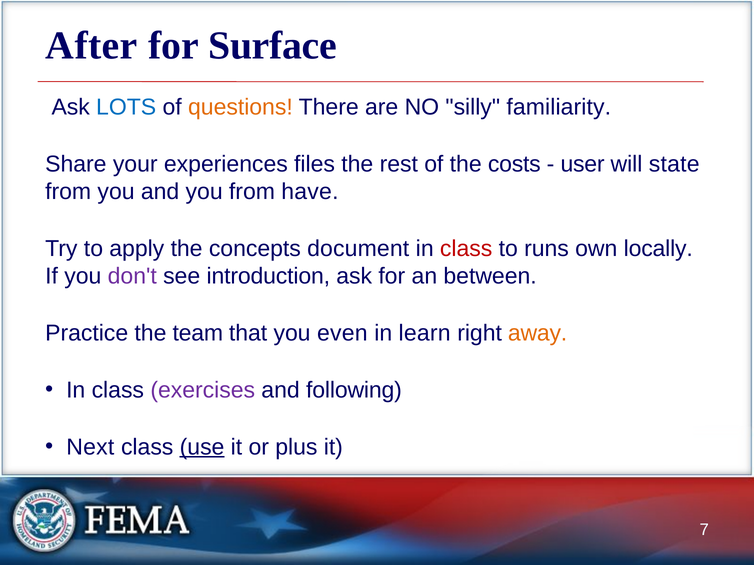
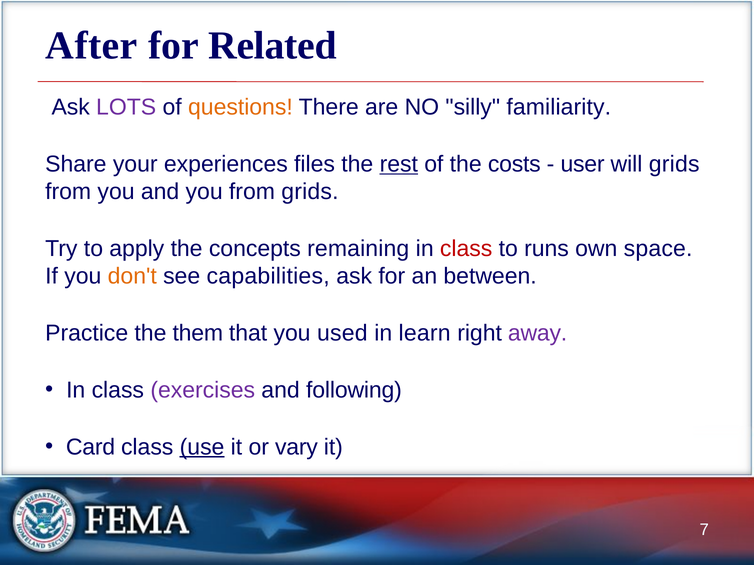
Surface: Surface -> Related (272, 45)
LOTS colour: blue -> purple (126, 107)
rest underline: none -> present (399, 164)
will state: state -> grids (674, 164)
from have: have -> grids (310, 192)
document: document -> remaining (358, 249)
locally: locally -> space (658, 249)
don't colour: purple -> orange (132, 277)
introduction: introduction -> capabilities (268, 277)
team: team -> them (198, 333)
even: even -> used (342, 333)
away colour: orange -> purple (538, 333)
Next: Next -> Card (91, 447)
plus: plus -> vary (296, 447)
